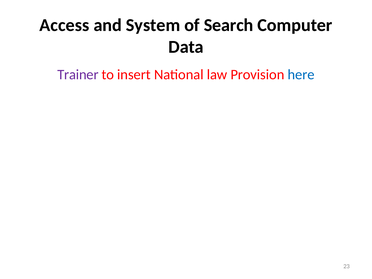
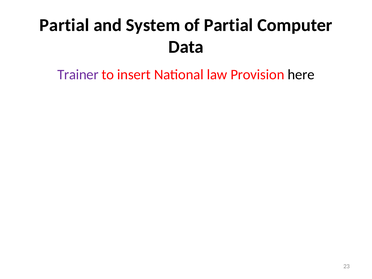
Access: Access -> Partial (64, 25)
of Search: Search -> Partial (229, 25)
here colour: blue -> black (301, 75)
